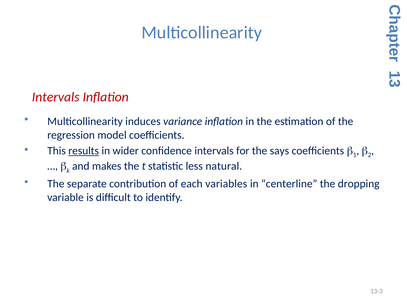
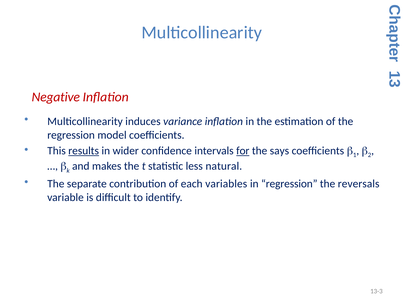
Intervals: Intervals -> Negative (56, 97)
for underline: none -> present (243, 151)
in centerline: centerline -> regression (289, 184)
dropping: dropping -> reversals (359, 184)
